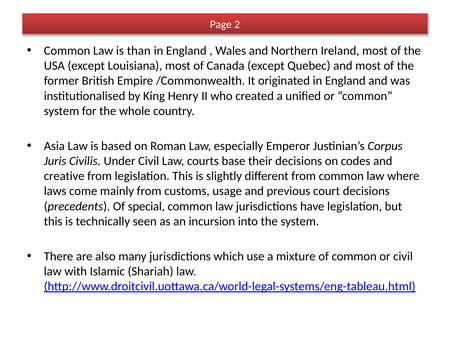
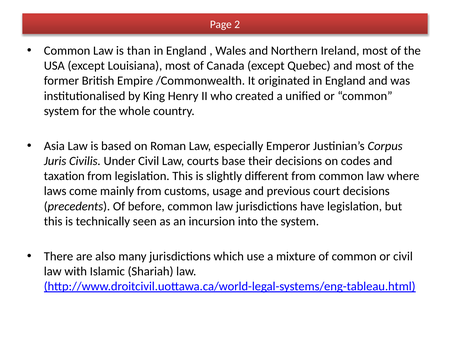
creative: creative -> taxation (64, 176)
special: special -> before (146, 206)
